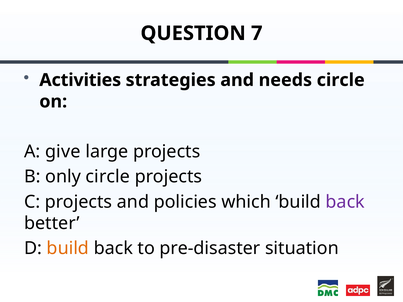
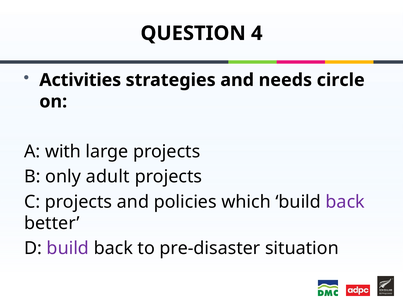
7: 7 -> 4 (257, 33)
give: give -> with (63, 152)
only circle: circle -> adult (108, 177)
build colour: orange -> purple (68, 249)
